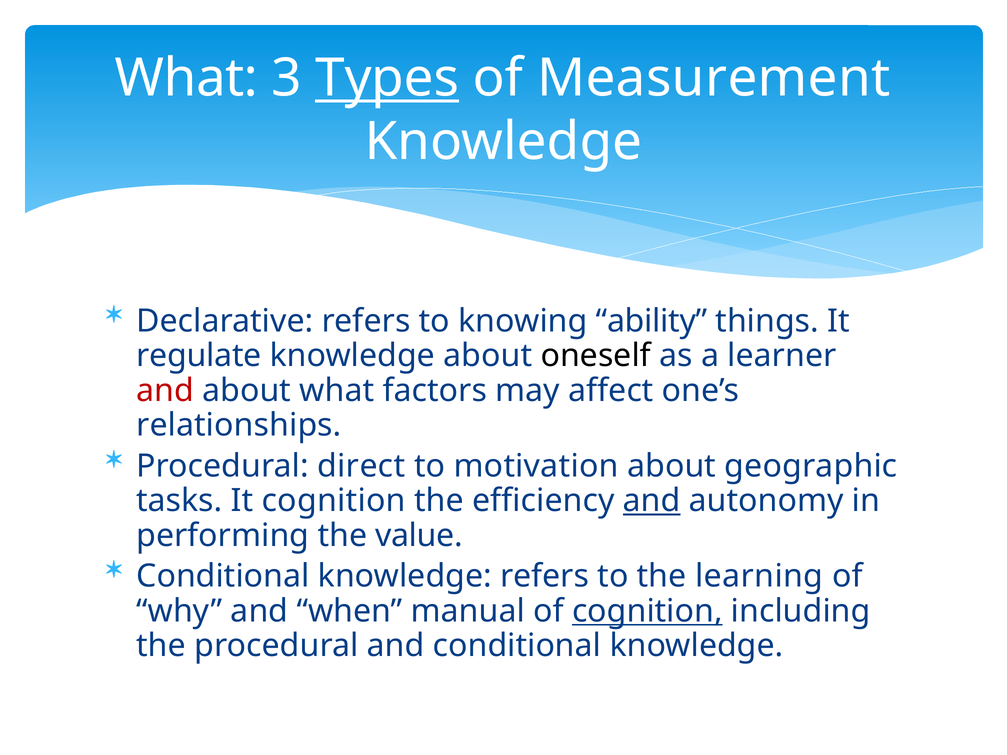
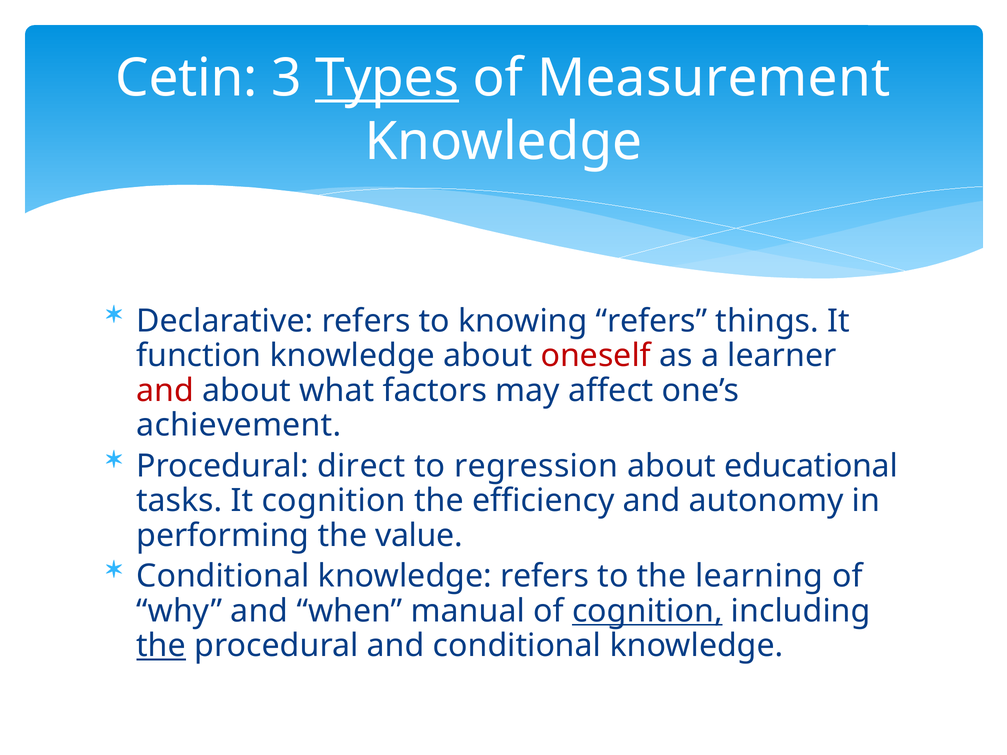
What: What -> Cetin (186, 78)
knowing ability: ability -> refers (652, 321)
regulate: regulate -> function (199, 356)
oneself colour: black -> red (596, 356)
relationships: relationships -> achievement (239, 425)
motivation: motivation -> regression (536, 466)
geographic: geographic -> educational (811, 466)
and underline: present -> none (652, 501)
the underline: none -> present (161, 646)
